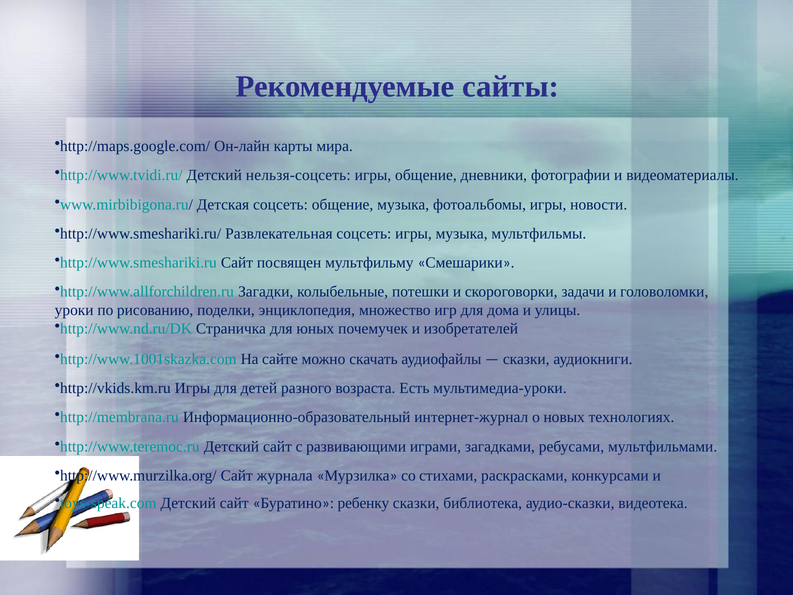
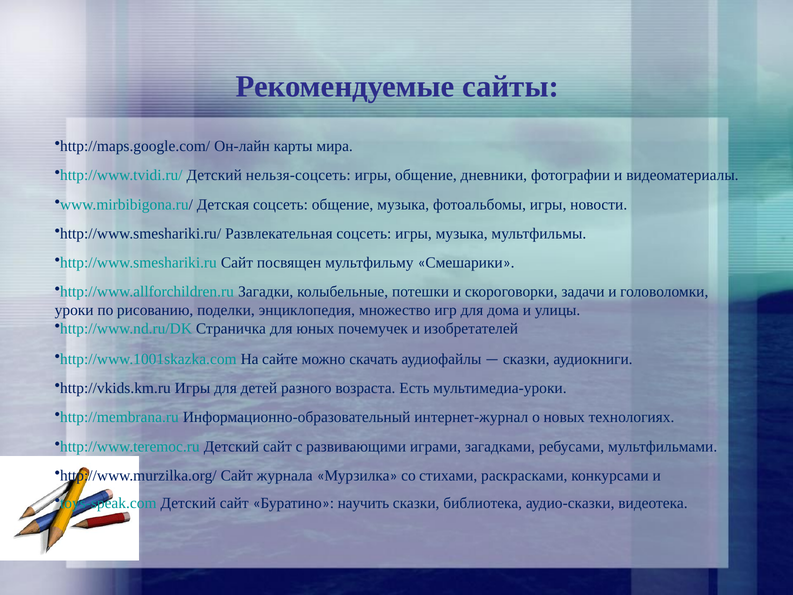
ребенку: ребенку -> научить (363, 503)
